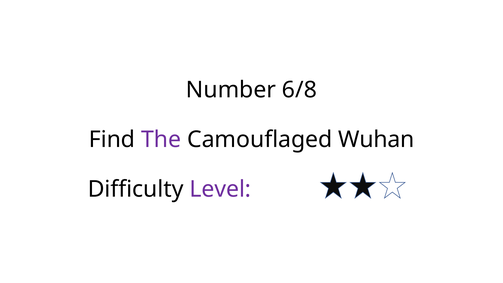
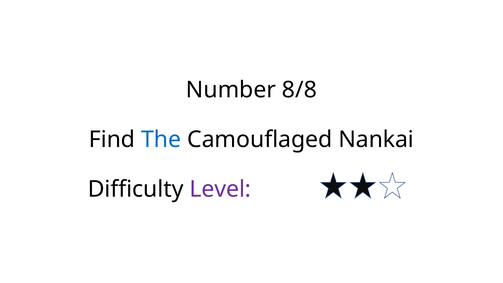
6/8: 6/8 -> 8/8 (299, 90)
The colour: purple -> blue (161, 140)
Wuhan: Wuhan -> Nankai (376, 140)
